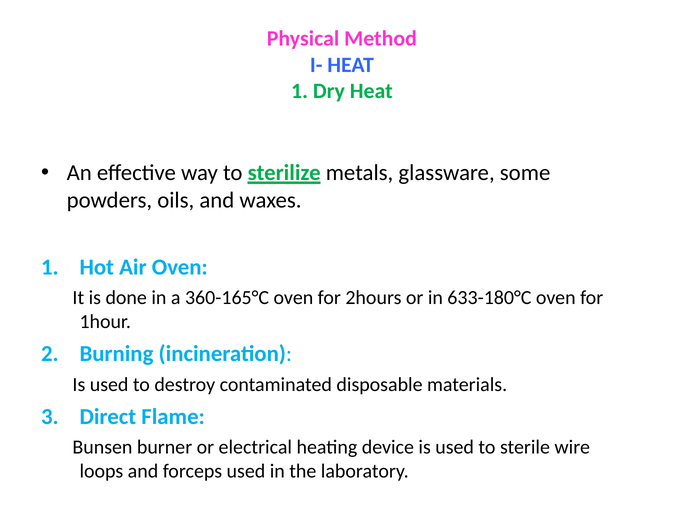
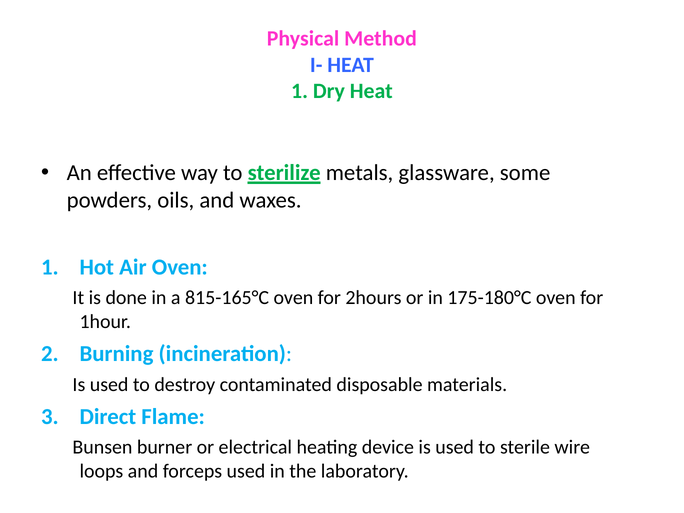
360-165°C: 360-165°C -> 815-165°C (227, 298)
633-180°C: 633-180°C -> 175-180°C (489, 298)
